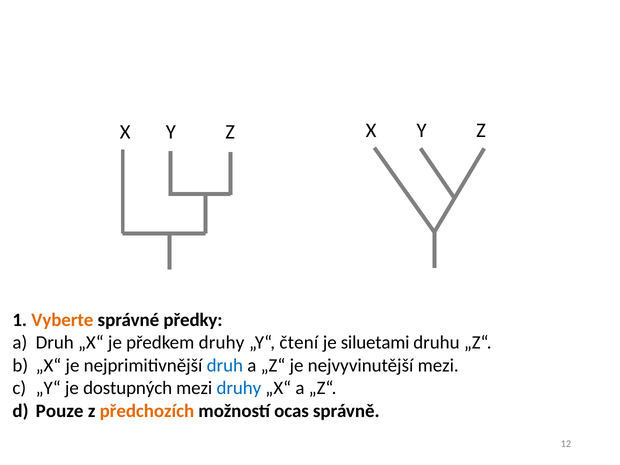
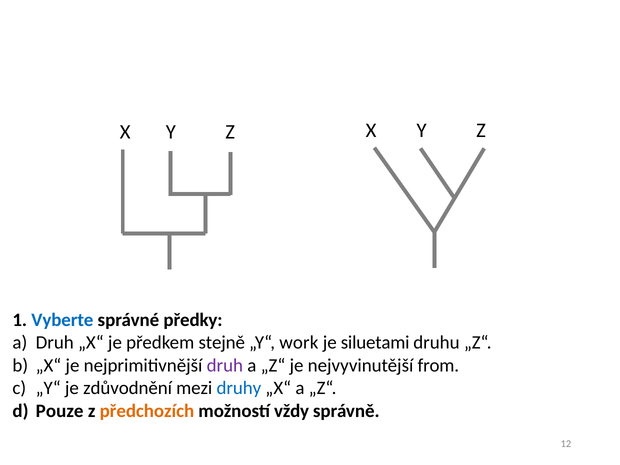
Vyberte colour: orange -> blue (62, 320)
předkem druhy: druhy -> stejně (222, 343)
čtení: čtení -> work (299, 343)
druh colour: blue -> purple (225, 365)
nejvyvinutější mezi: mezi -> from (438, 365)
dostupných: dostupných -> zdůvodnění (128, 388)
ocas: ocas -> vždy (292, 411)
